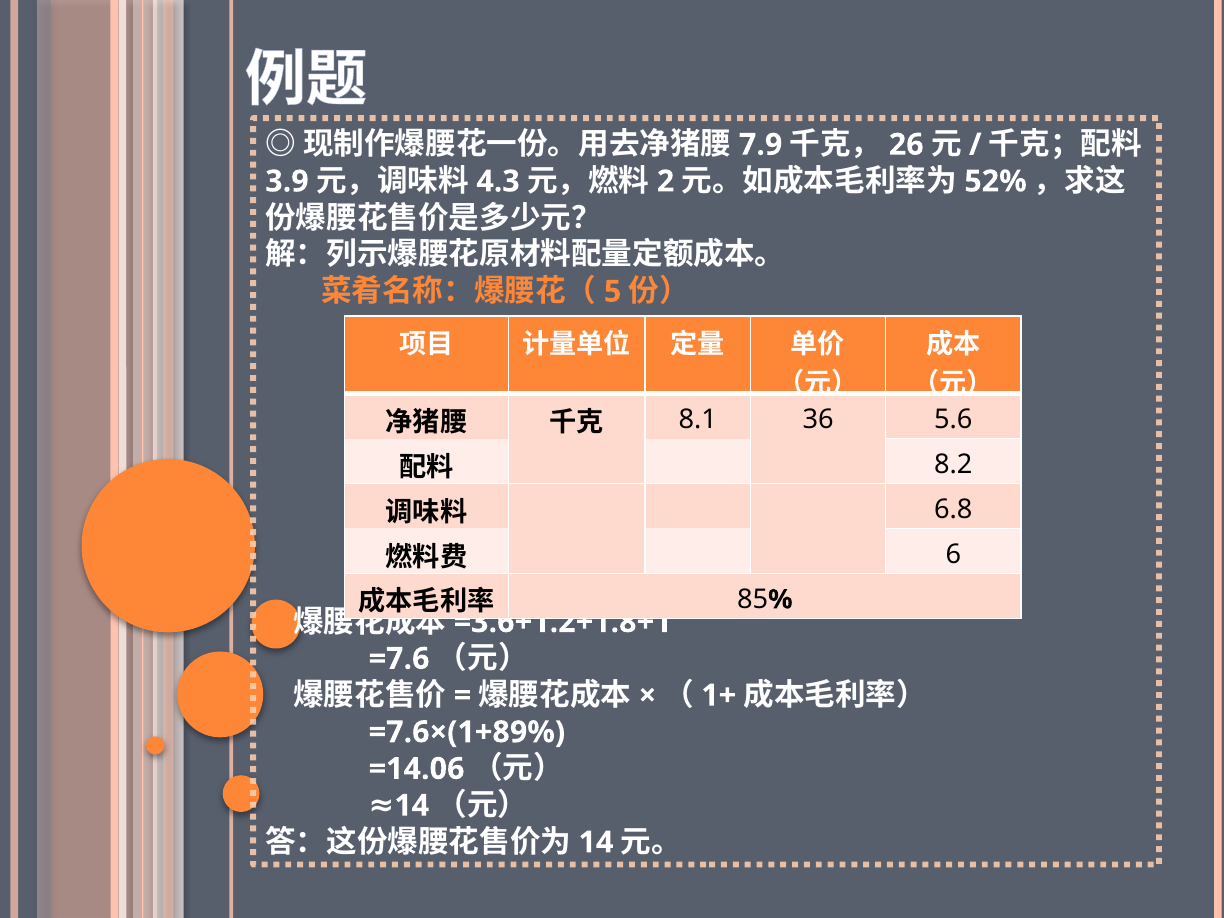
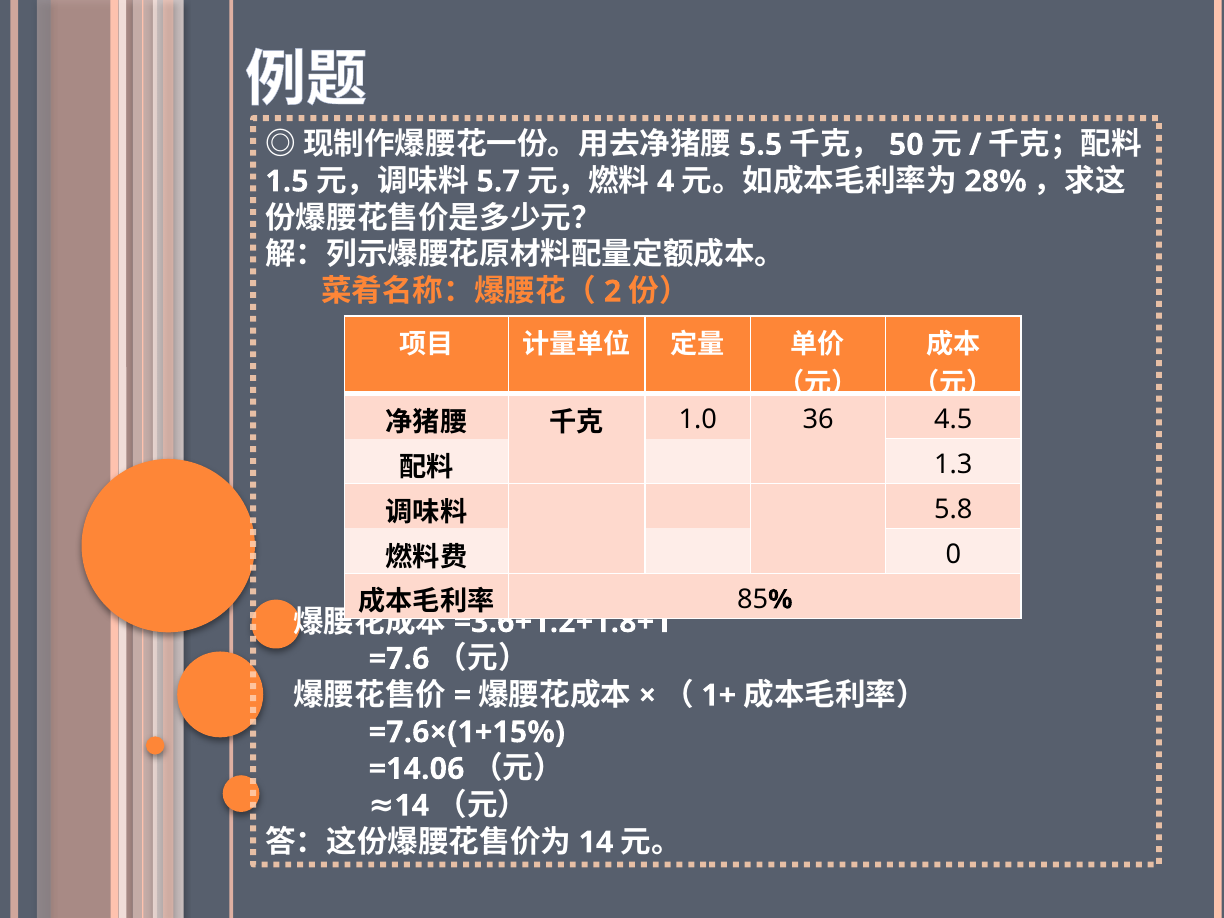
7.9: 7.9 -> 5.5 (761, 145)
26: 26 -> 50 (906, 145)
3.9: 3.9 -> 1.5 (287, 181)
4.3: 4.3 -> 5.7 (498, 181)
2: 2 -> 4 (666, 181)
52%: 52% -> 28% (996, 181)
5: 5 -> 2 (613, 292)
8.1: 8.1 -> 1.0 (698, 420)
5.6: 5.6 -> 4.5 (953, 420)
8.2: 8.2 -> 1.3 (953, 465)
6.8: 6.8 -> 5.8 (953, 510)
6: 6 -> 0 (953, 555)
=7.6×(1+89%: =7.6×(1+89% -> =7.6×(1+15% (467, 732)
